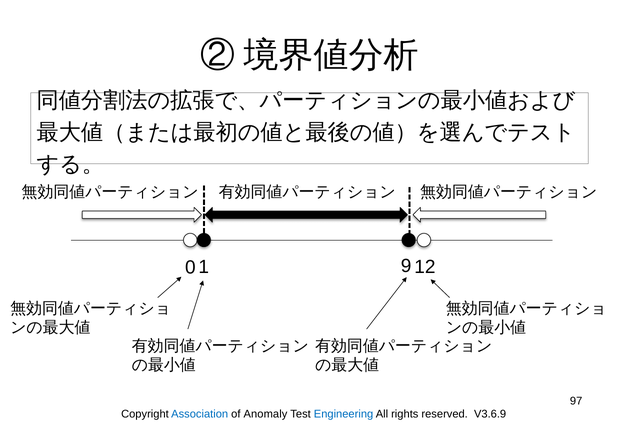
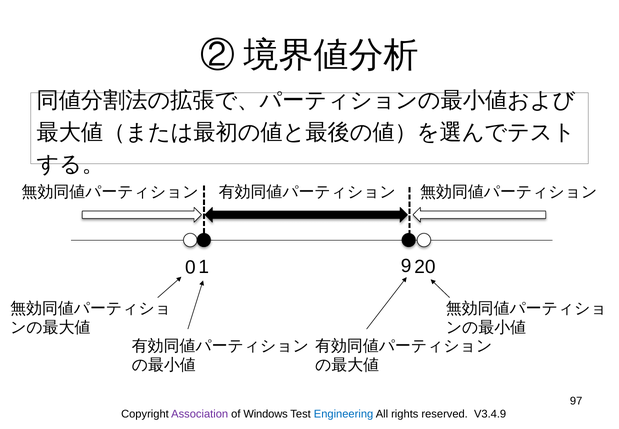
12: 12 -> 20 (425, 267)
Association colour: blue -> purple (200, 414)
Anomaly: Anomaly -> Windows (266, 414)
V3.6.9: V3.6.9 -> V3.4.9 (490, 414)
